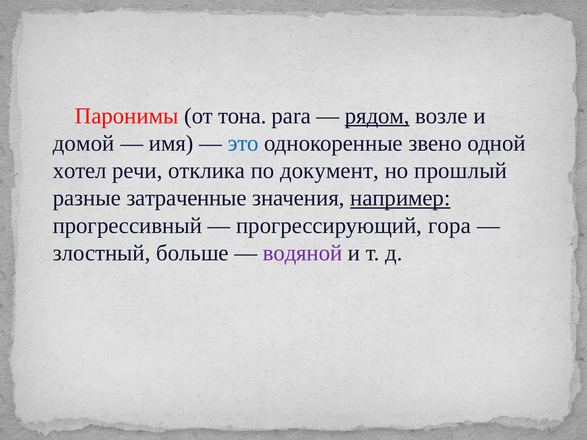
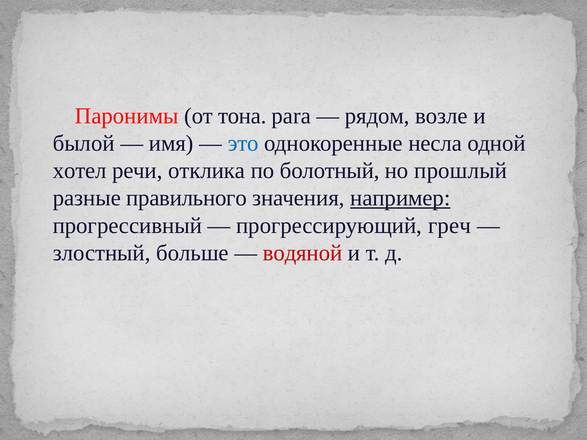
рядом underline: present -> none (377, 116)
домой: домой -> былой (84, 143)
звено: звено -> несла (435, 143)
документ: документ -> болотный (330, 171)
затраченные: затраченные -> правильного (187, 198)
гора: гора -> греч (450, 226)
водяной colour: purple -> red (303, 253)
